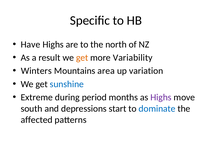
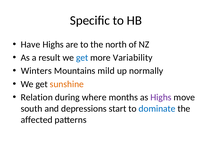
get colour: orange -> blue (82, 58)
area: area -> mild (106, 71)
variation: variation -> normally (146, 71)
sunshine colour: blue -> orange (67, 84)
Extreme: Extreme -> Relation (37, 97)
period: period -> where (94, 97)
